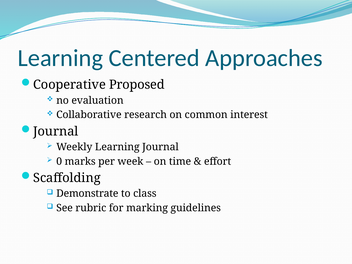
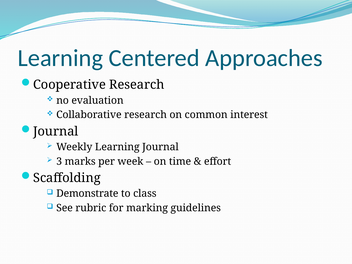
Cooperative Proposed: Proposed -> Research (137, 85)
0: 0 -> 3 (59, 161)
